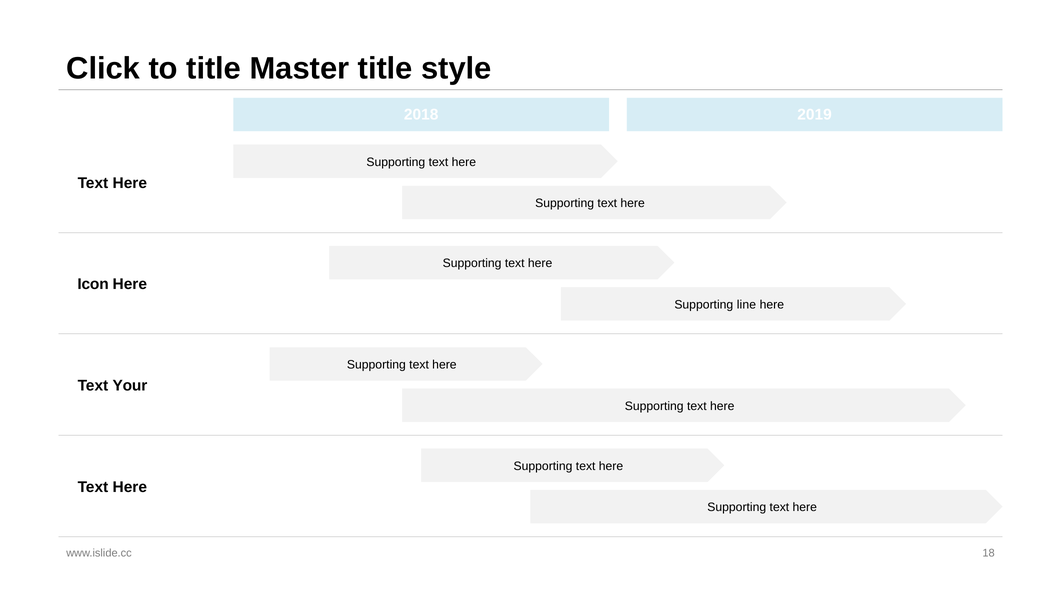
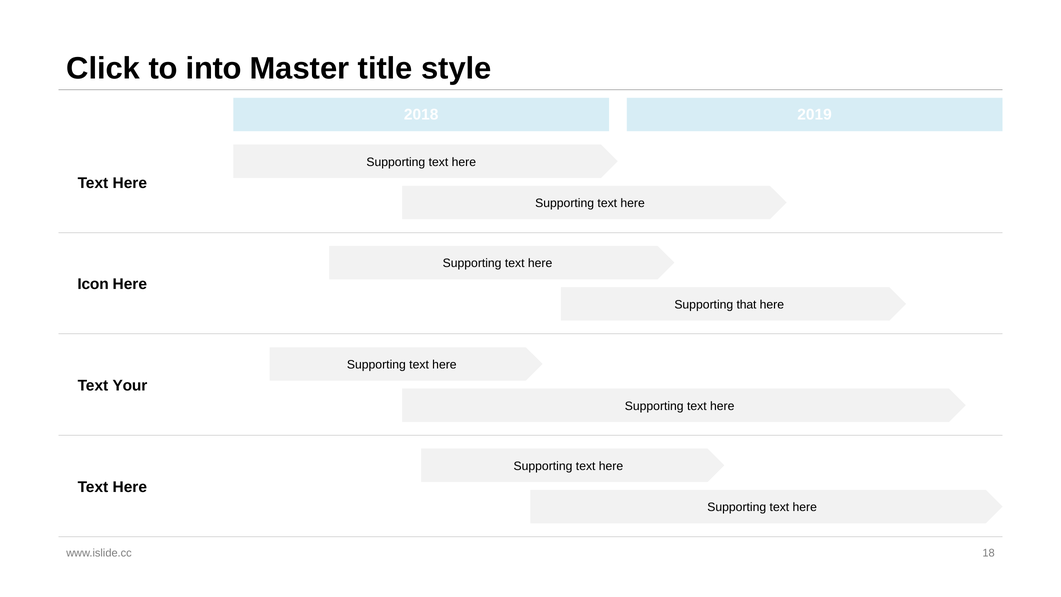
to title: title -> into (214, 69)
line: line -> that (747, 305)
